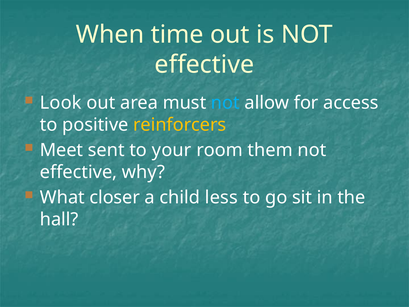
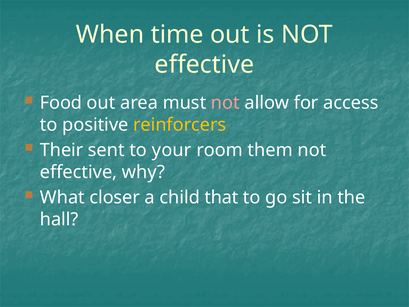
Look: Look -> Food (61, 103)
not colour: light blue -> pink (225, 103)
Meet: Meet -> Their (62, 150)
less: less -> that (221, 197)
